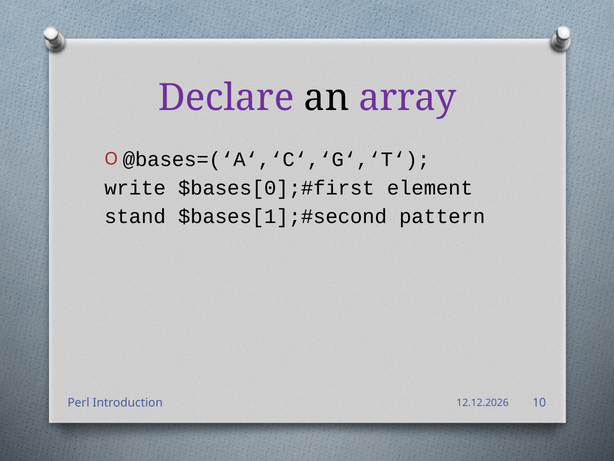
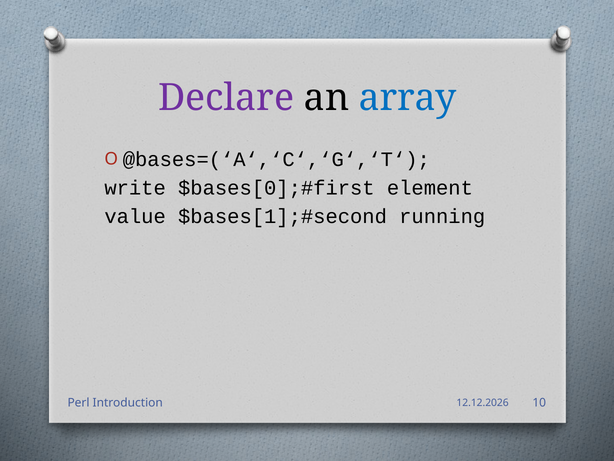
array colour: purple -> blue (408, 98)
stand: stand -> value (135, 216)
pattern: pattern -> running (442, 216)
